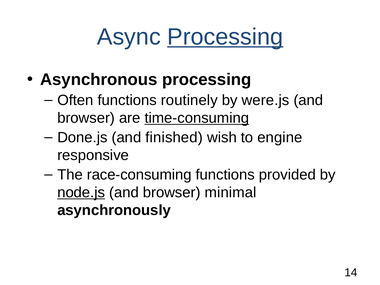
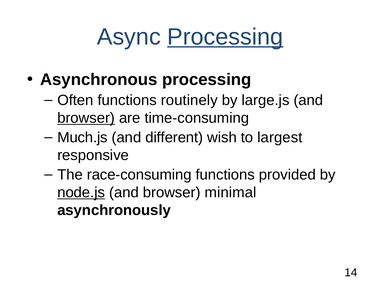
were.js: were.js -> large.js (266, 100)
browser underline: none -> present (86, 118)
time-consuming underline: present -> none (197, 118)
Done.js: Done.js -> Much.js (82, 137)
finished: finished -> different (174, 137)
engine: engine -> largest (280, 137)
